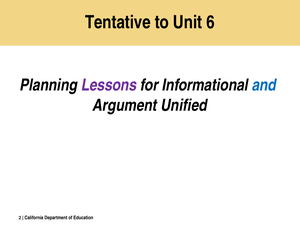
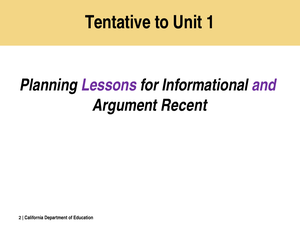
6: 6 -> 1 (211, 22)
and colour: blue -> purple (264, 85)
Unified: Unified -> Recent (184, 105)
